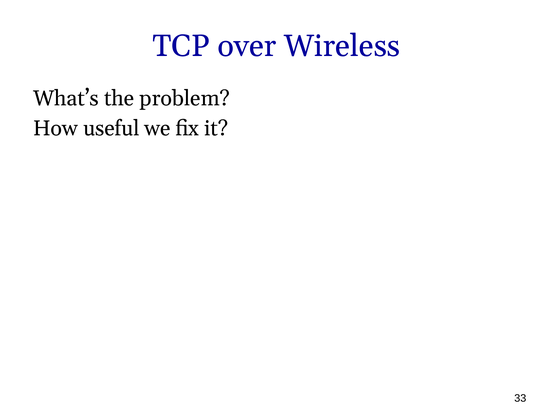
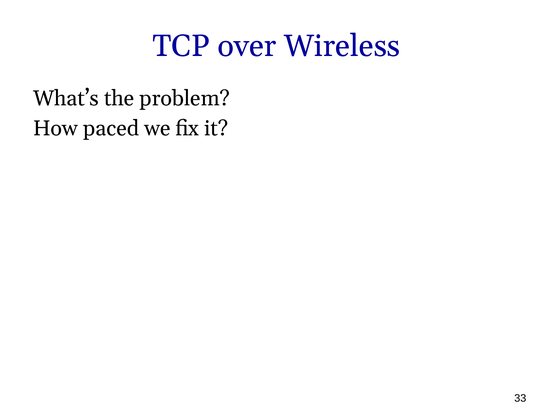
useful: useful -> paced (111, 128)
